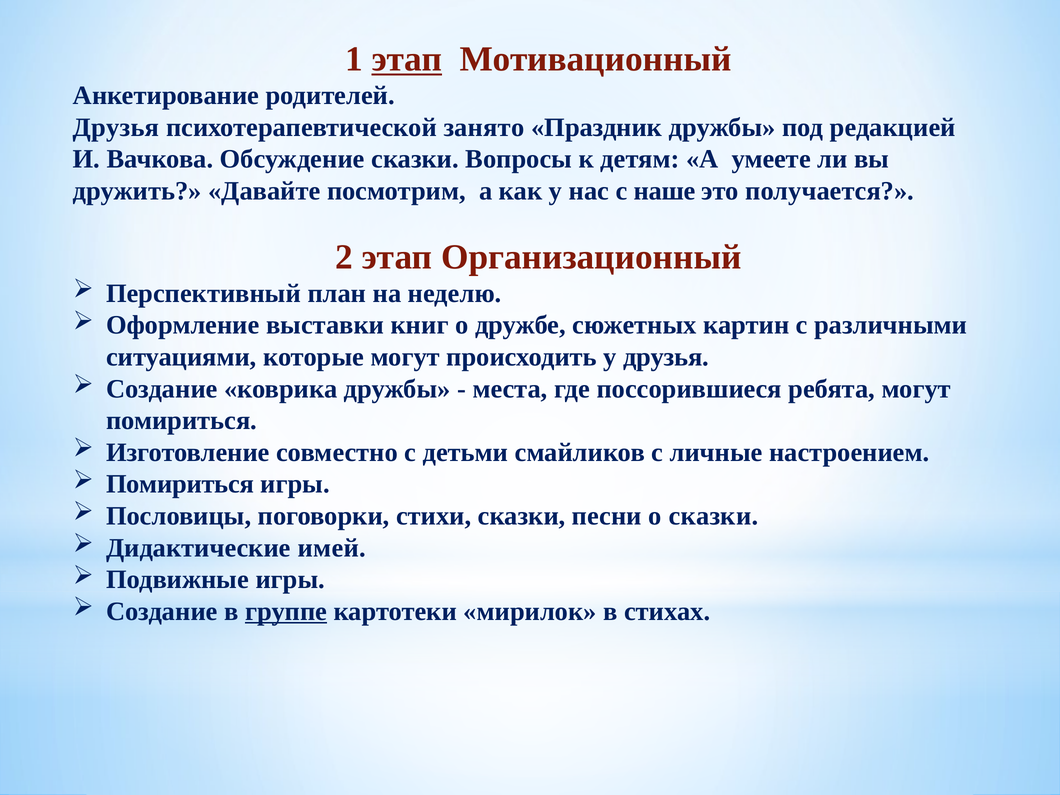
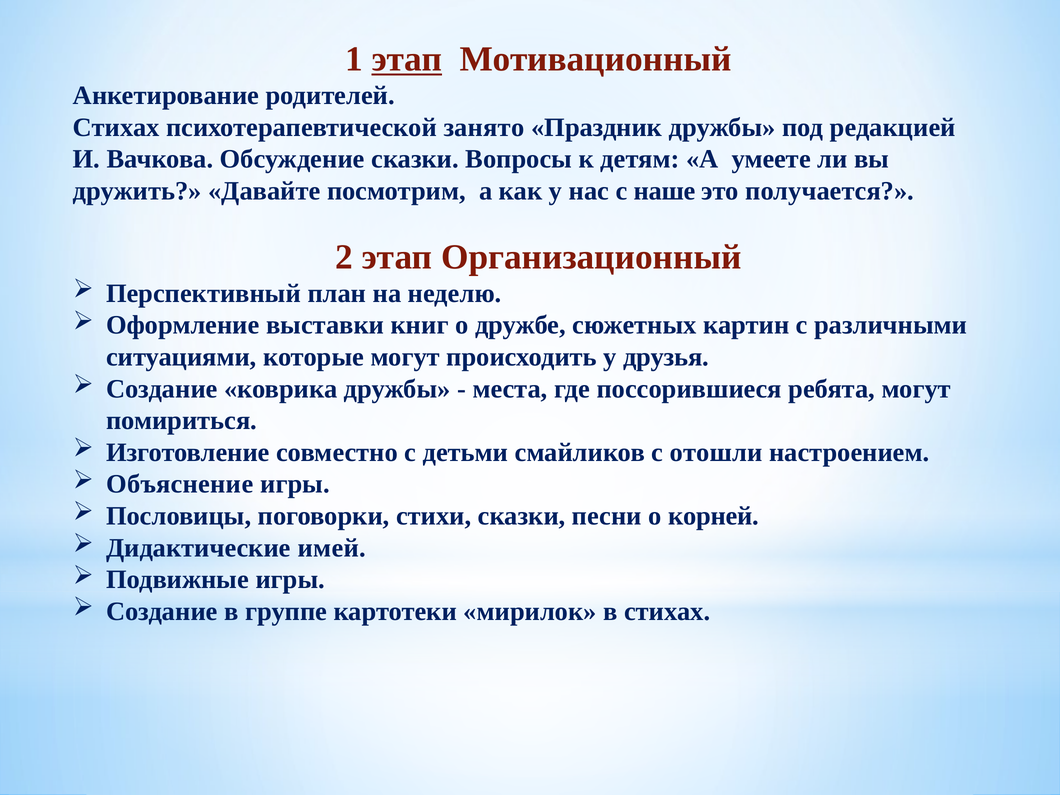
Друзья: Друзья -> Стихах (116, 127)
личные: личные -> отошли (716, 452)
Помириться: Помириться -> Объяснение (180, 484)
о сказки: сказки -> корней (714, 516)
группе underline: present -> none (286, 611)
